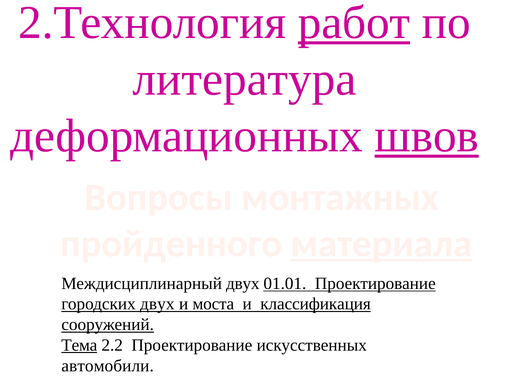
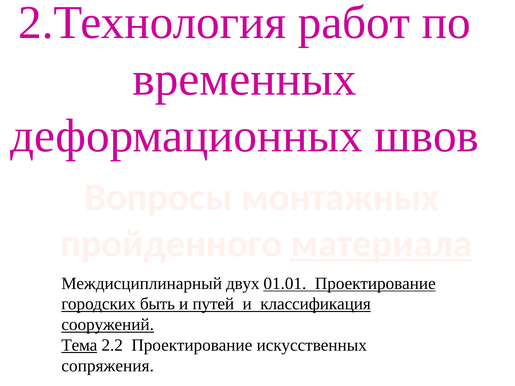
работ underline: present -> none (354, 23)
литература: литература -> временных (245, 79)
швов underline: present -> none (427, 136)
городских двух: двух -> быть (157, 304)
моста: моста -> путей (213, 304)
автомобили: автомобили -> сопряжения (108, 366)
